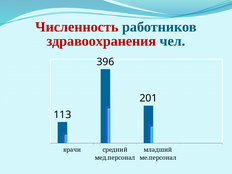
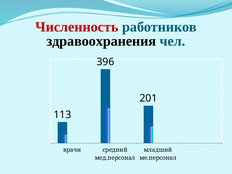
здравоохранения colour: red -> black (101, 41)
